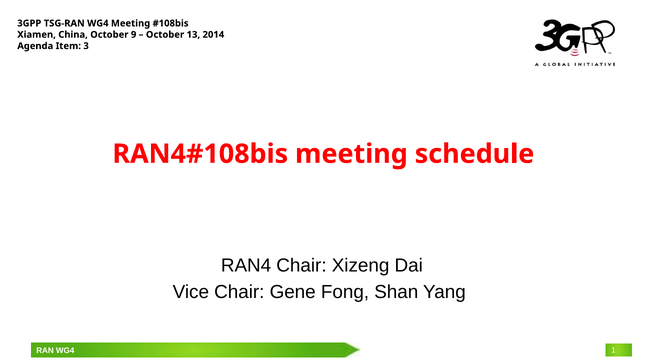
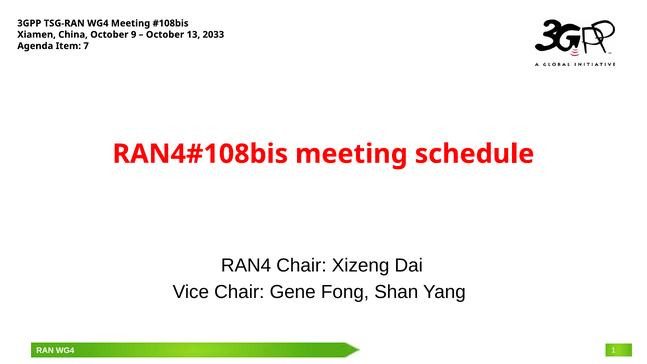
2014: 2014 -> 2033 (213, 35)
3: 3 -> 7 (86, 46)
